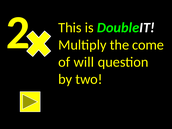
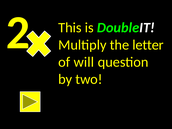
come: come -> letter (148, 45)
